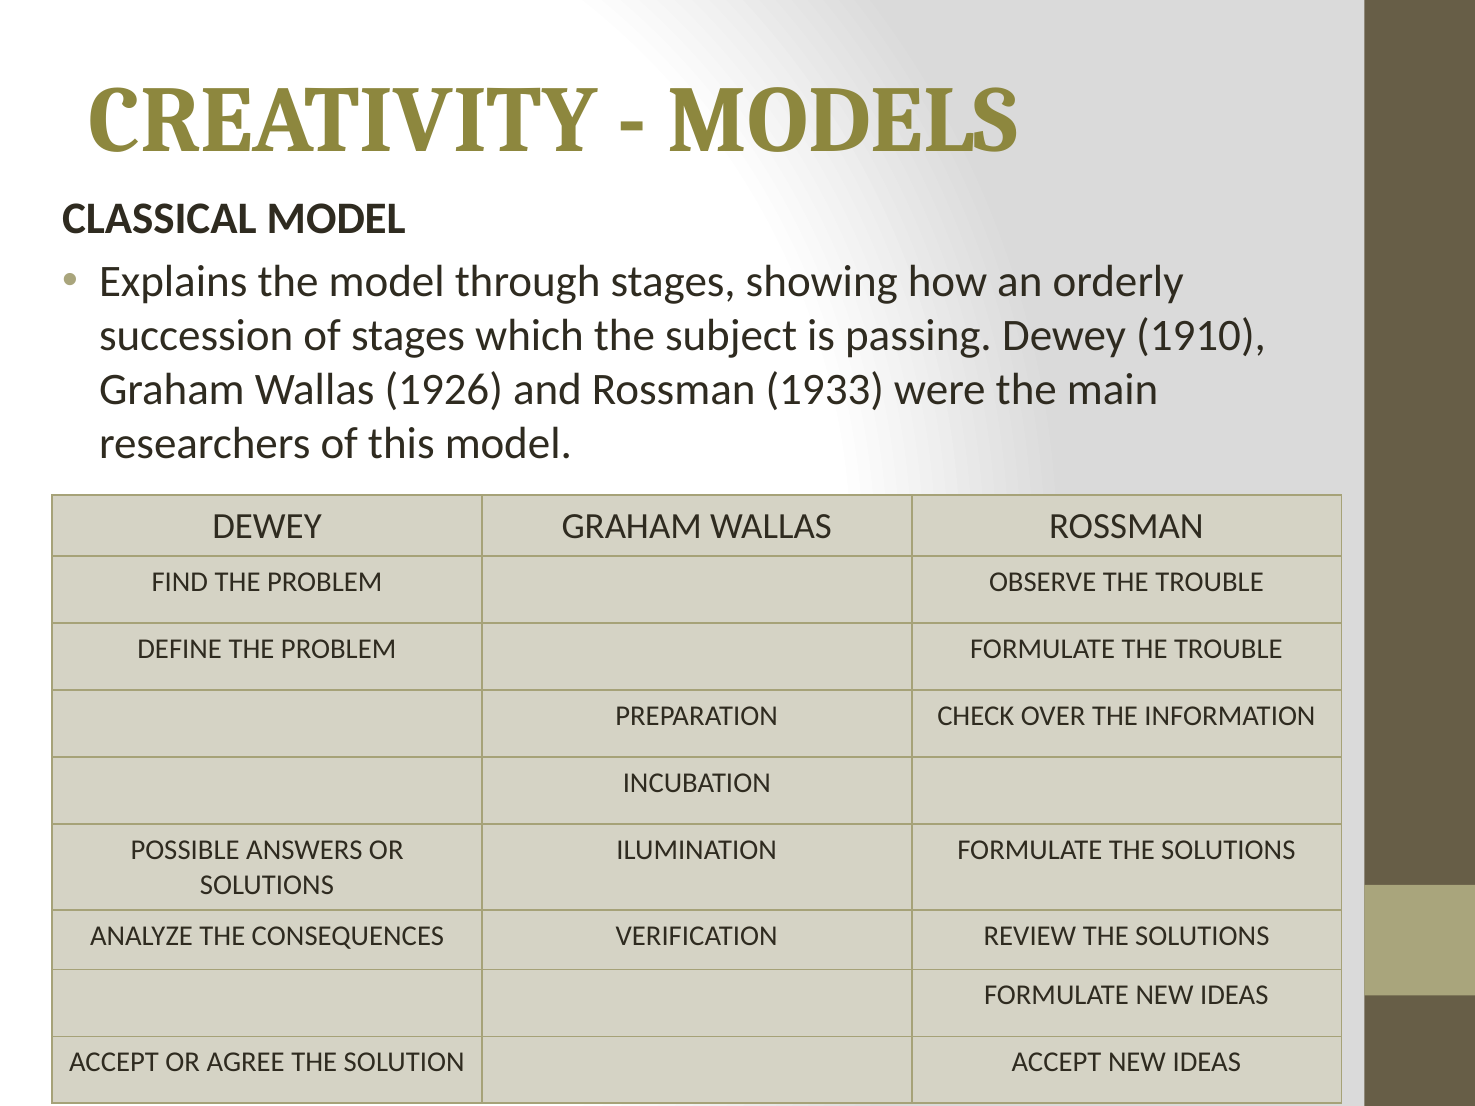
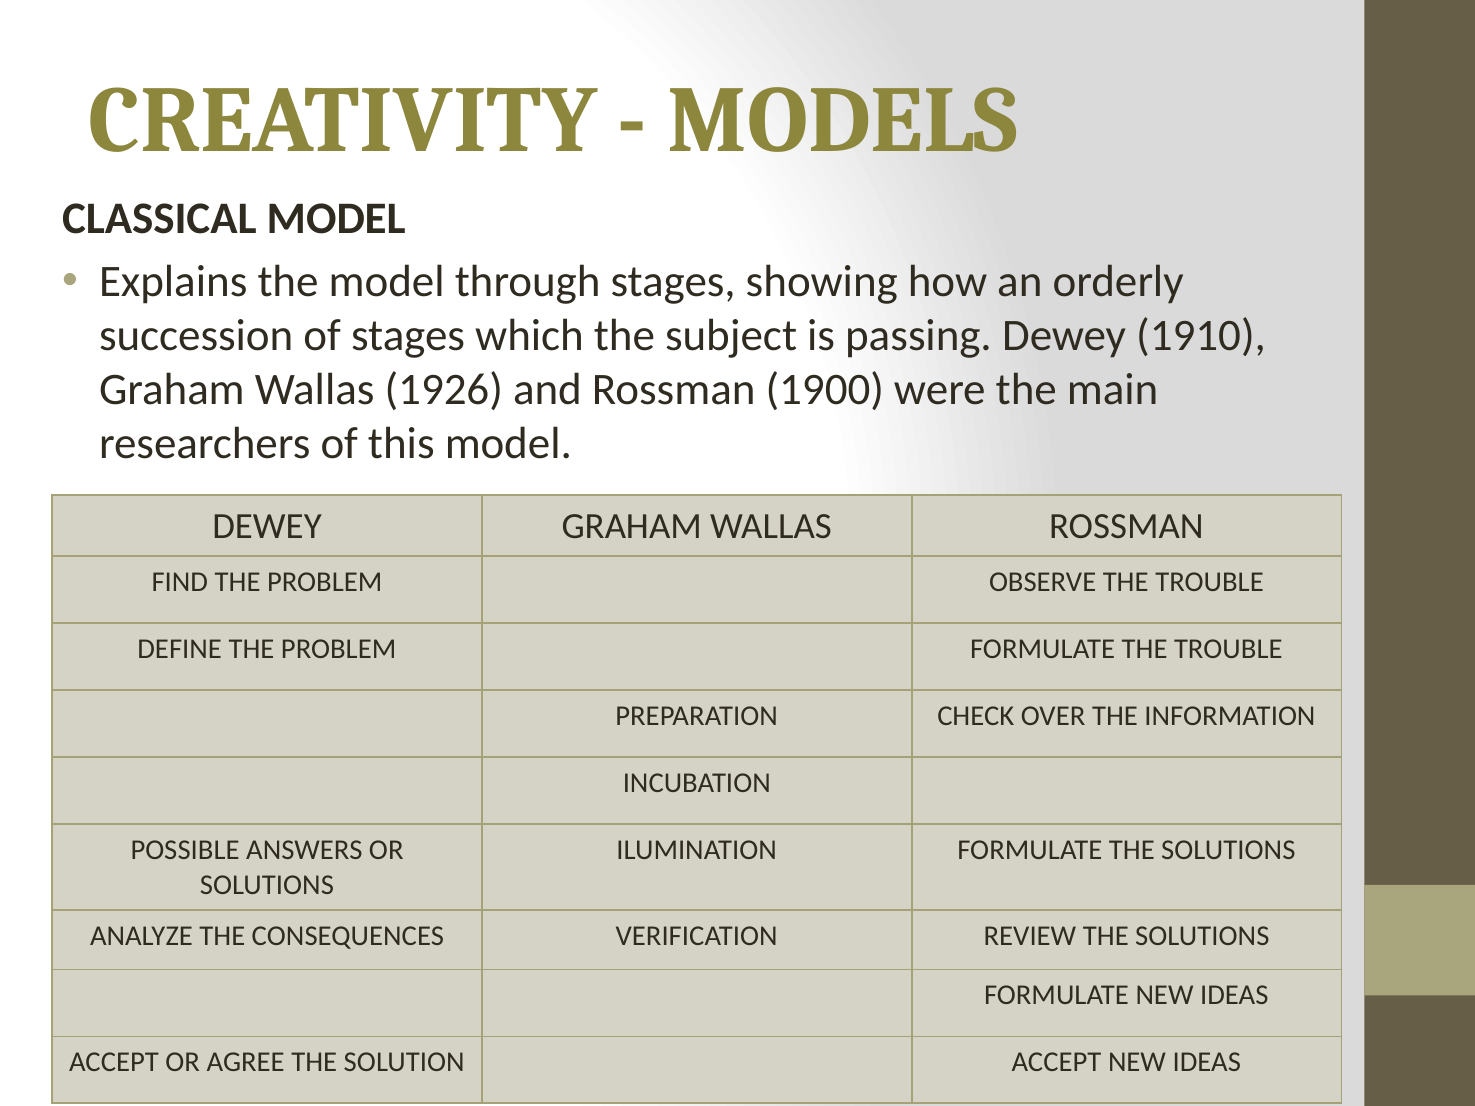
1933: 1933 -> 1900 (825, 390)
